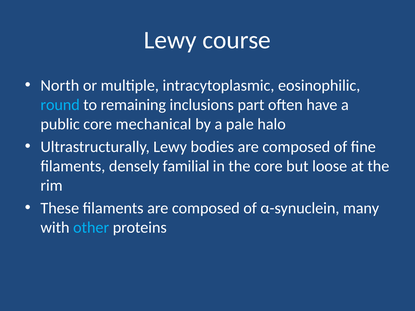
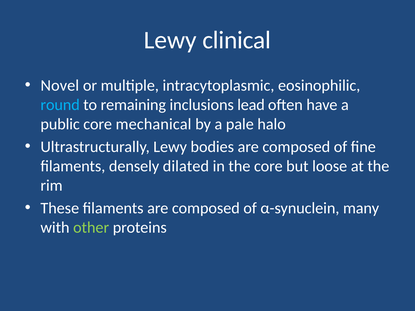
course: course -> clinical (237, 40)
North: North -> Novel (60, 86)
part: part -> lead (251, 105)
familial: familial -> dilated (186, 166)
other colour: light blue -> light green (91, 228)
